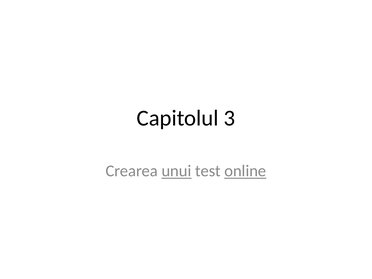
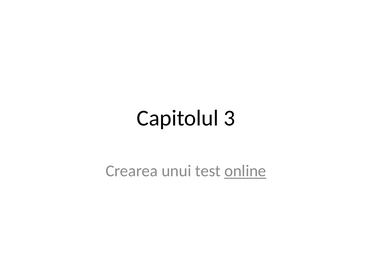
unui underline: present -> none (176, 171)
